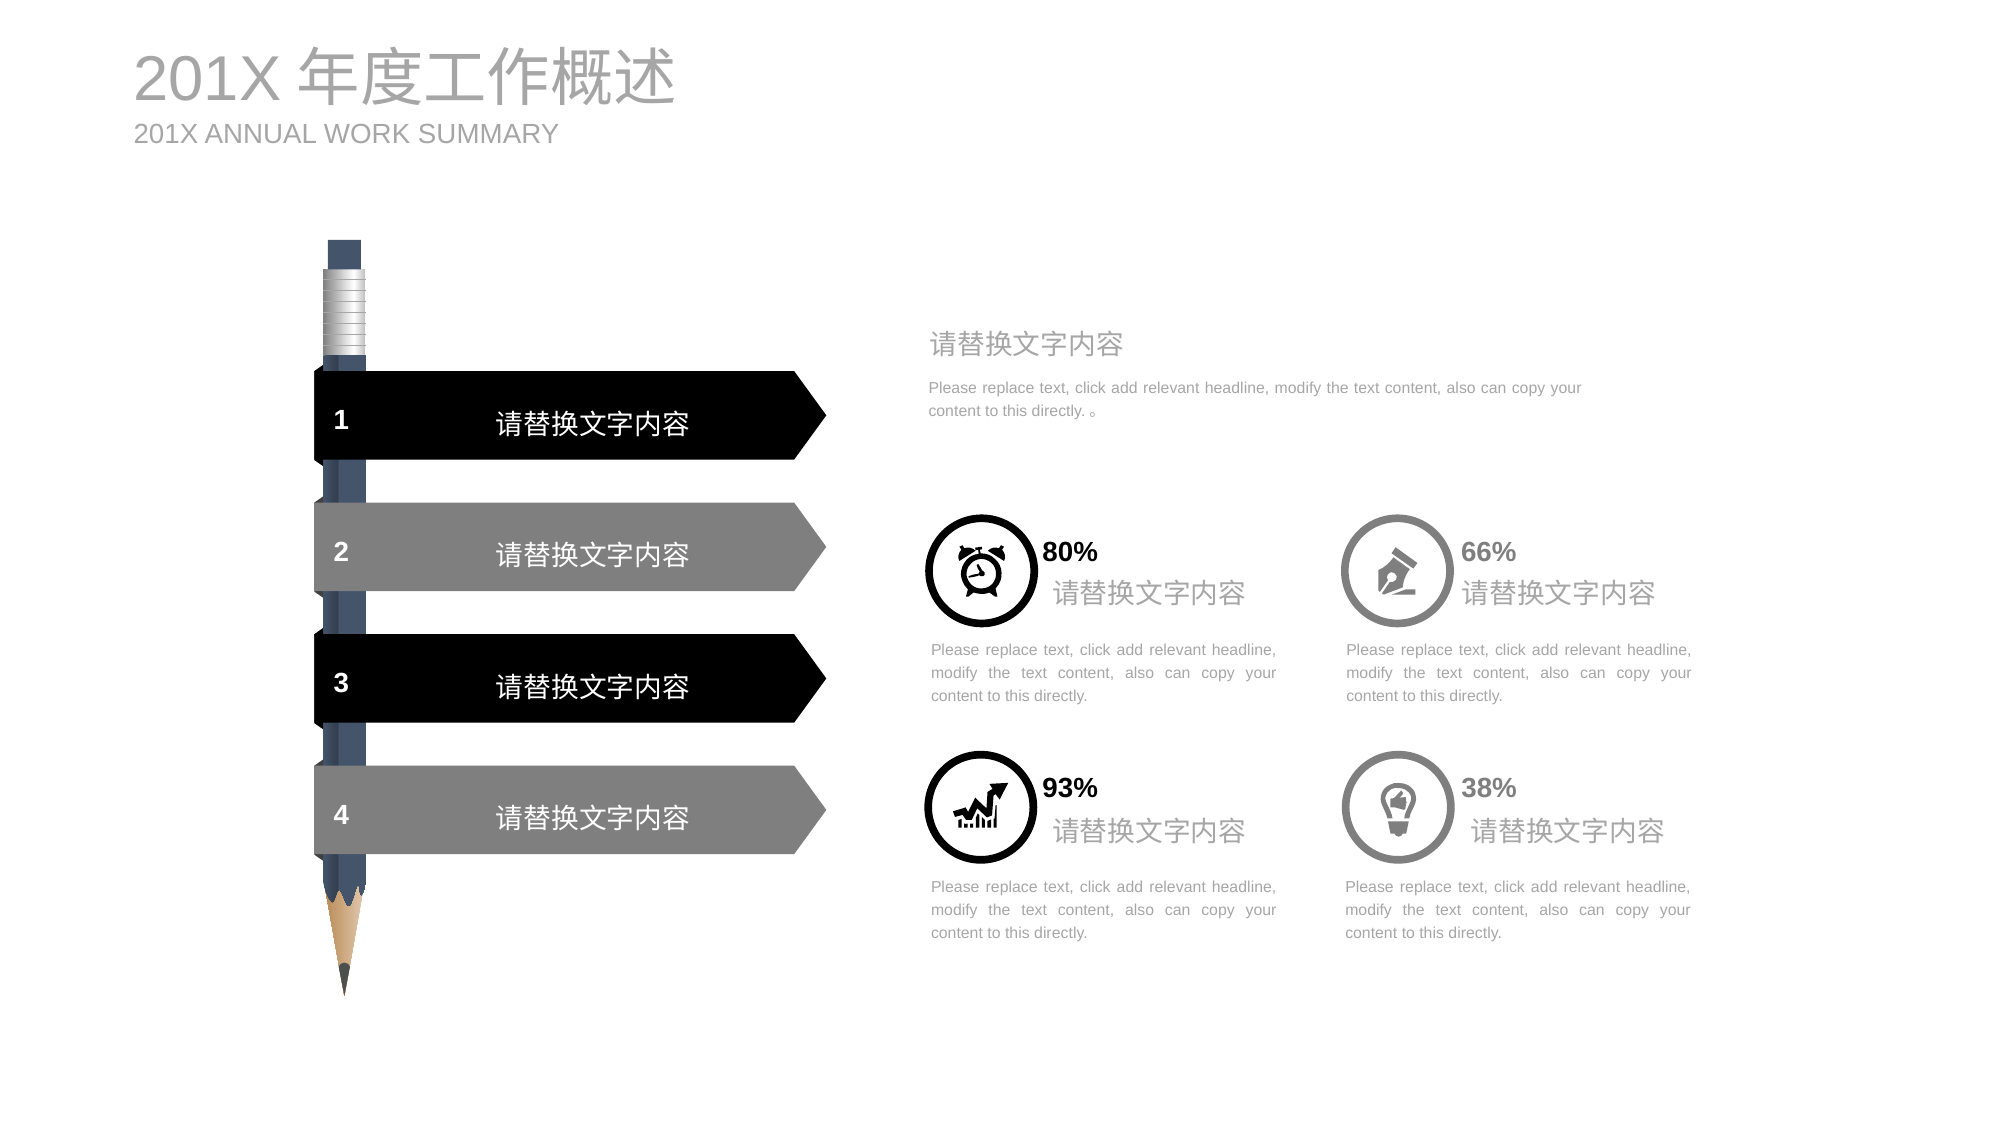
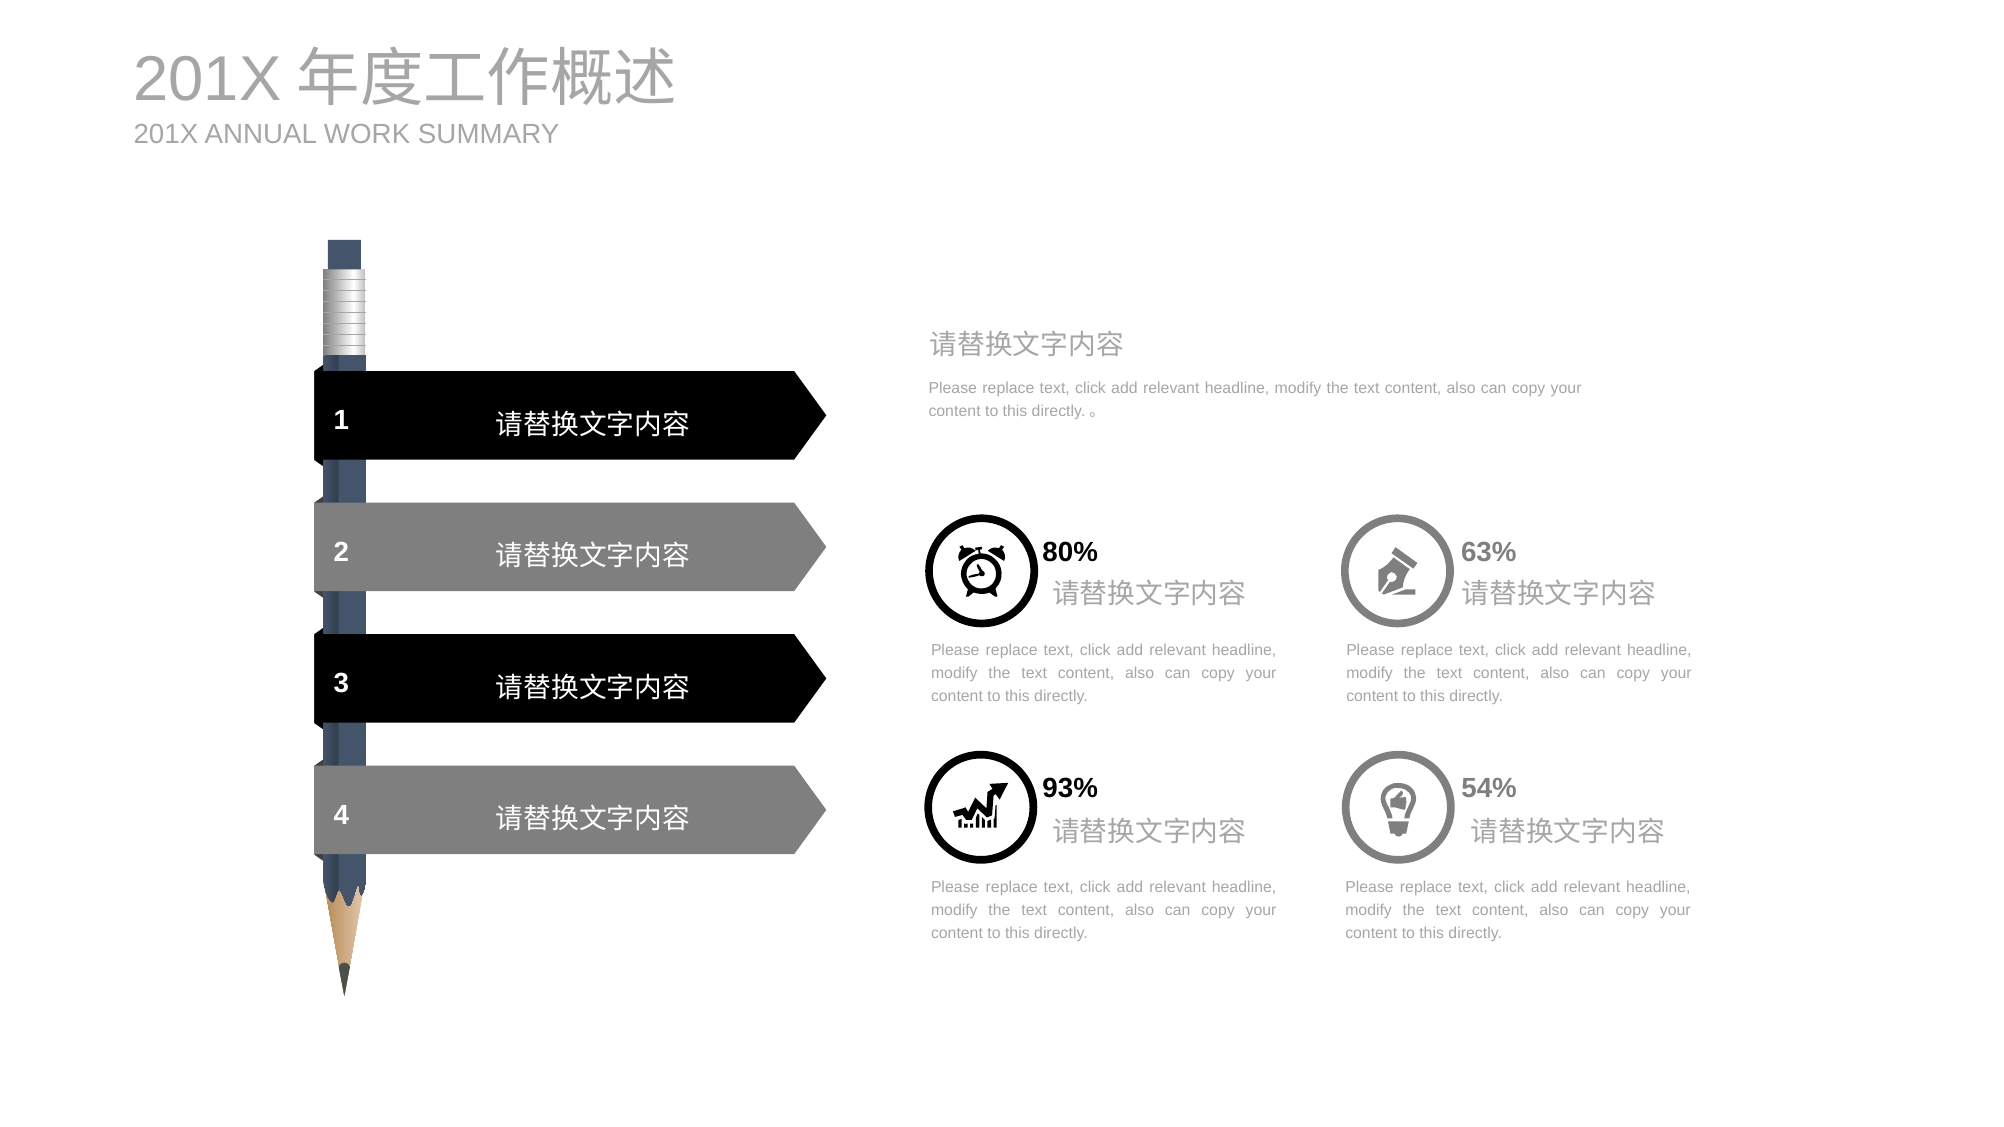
66%: 66% -> 63% (1489, 553)
38%: 38% -> 54% (1489, 788)
